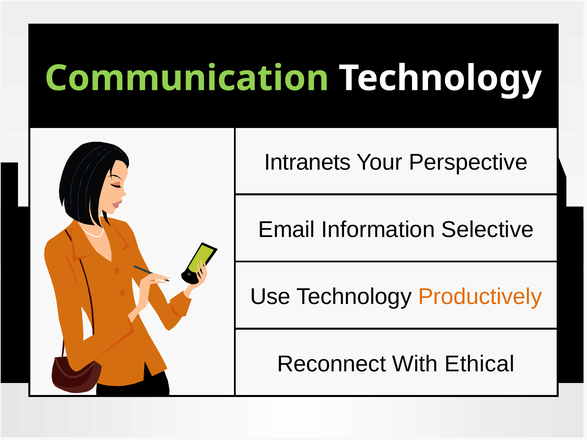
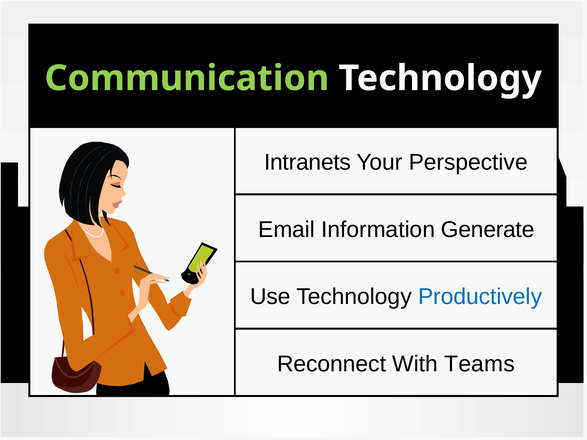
Selective: Selective -> Generate (488, 230)
Productively colour: orange -> blue (480, 297)
Ethical: Ethical -> Teams (480, 364)
